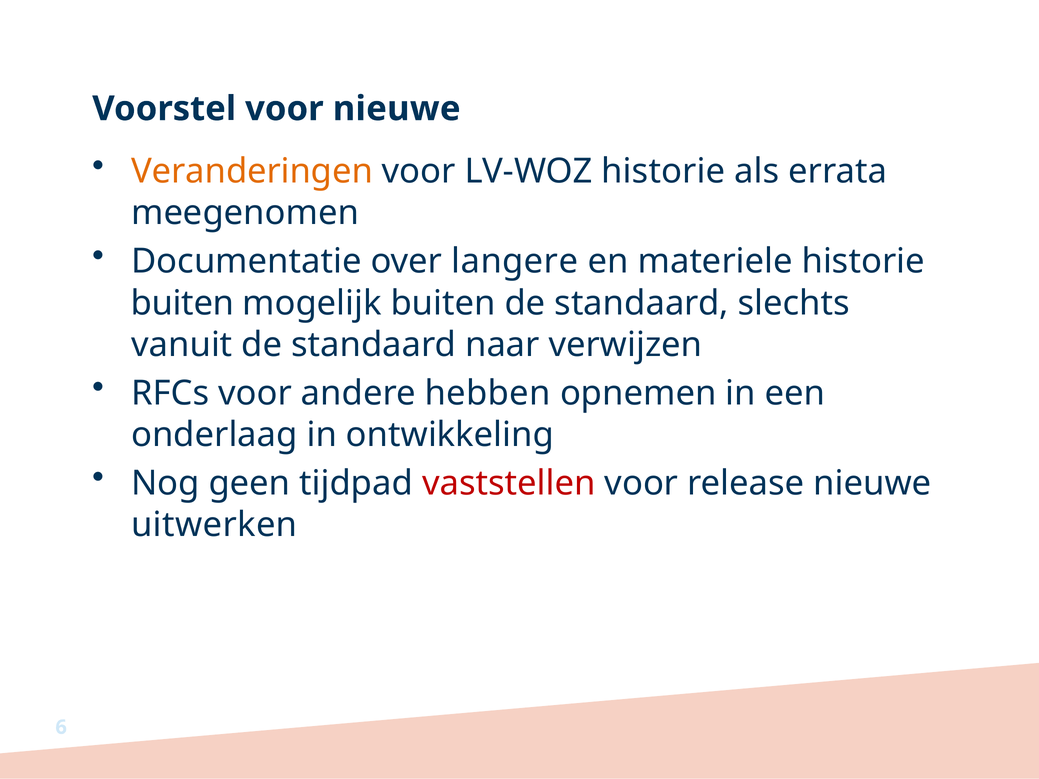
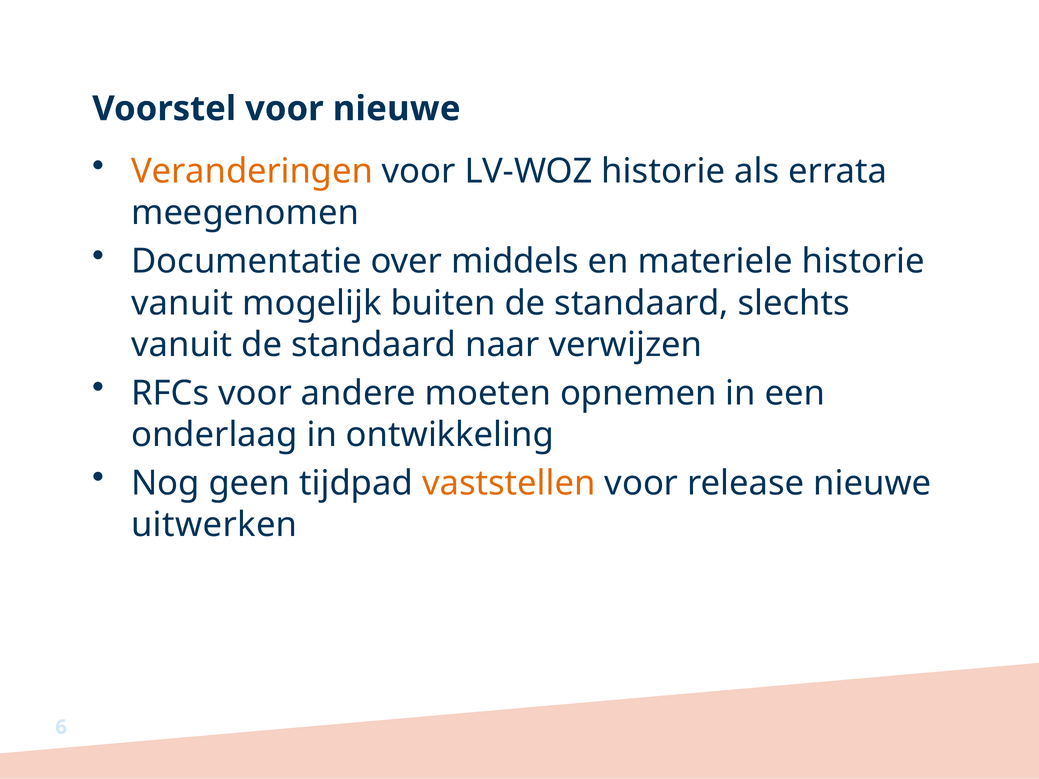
langere: langere -> middels (515, 262)
buiten: buiten -> vanuit (182, 303)
hebben: hebben -> moeten (488, 393)
vaststellen colour: red -> orange (509, 483)
